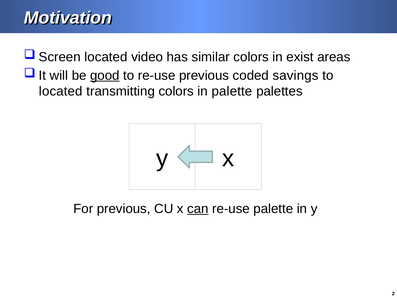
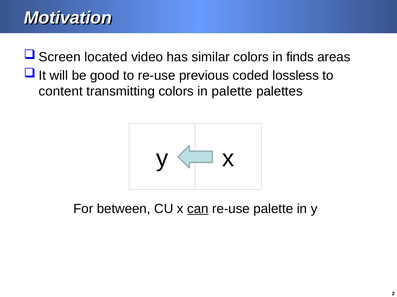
exist: exist -> finds (300, 57)
good underline: present -> none (105, 76)
savings: savings -> lossless (296, 76)
located: located -> content (61, 92)
For previous: previous -> between (124, 209)
